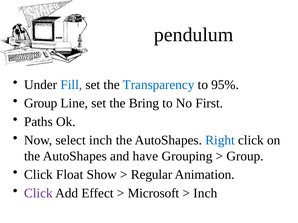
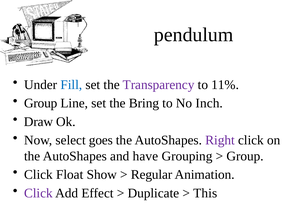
Transparency colour: blue -> purple (159, 85)
95%: 95% -> 11% (225, 85)
First: First -> Inch (209, 103)
Paths: Paths -> Draw (38, 122)
select inch: inch -> goes (101, 141)
Right colour: blue -> purple (220, 141)
Microsoft: Microsoft -> Duplicate (153, 194)
Inch: Inch -> This (205, 194)
